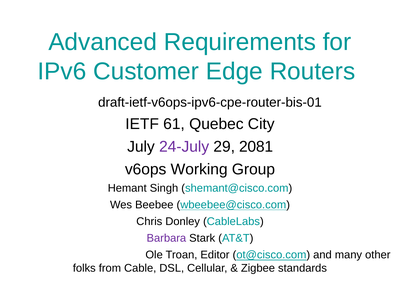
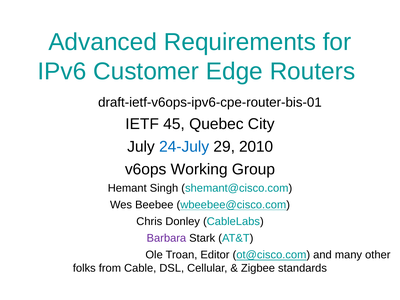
61: 61 -> 45 (174, 124)
24-July colour: purple -> blue (184, 147)
2081: 2081 -> 2010 (256, 147)
